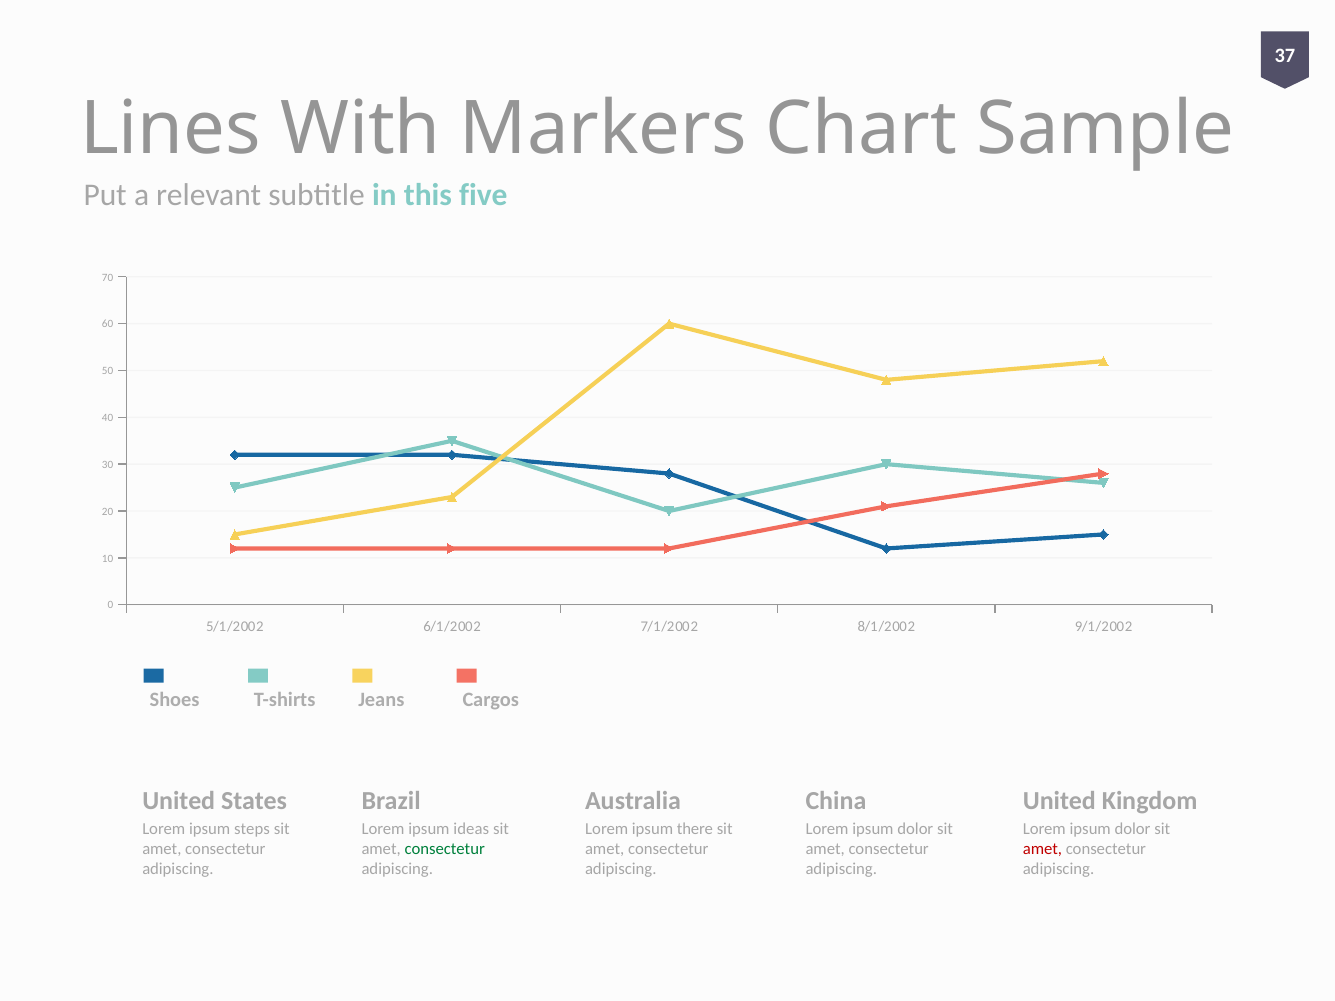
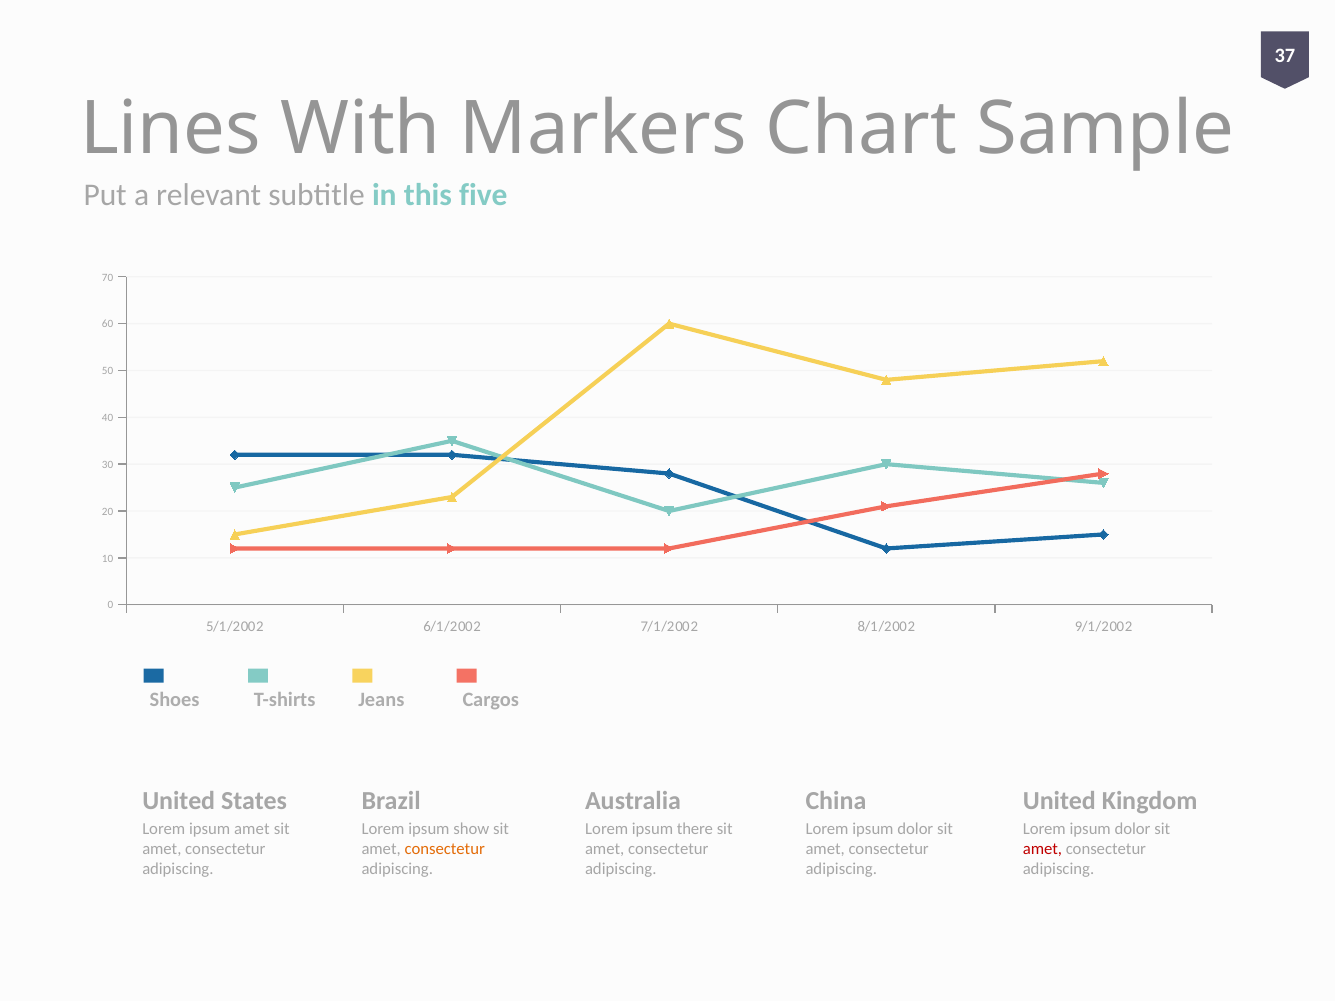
ipsum steps: steps -> amet (252, 829)
ideas: ideas -> show (471, 829)
consectetur colour: green -> orange (445, 849)
